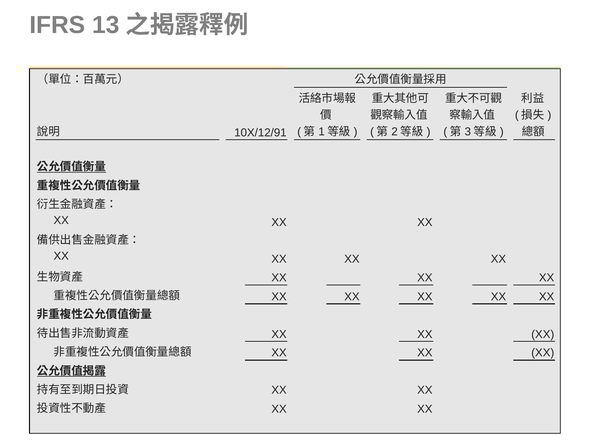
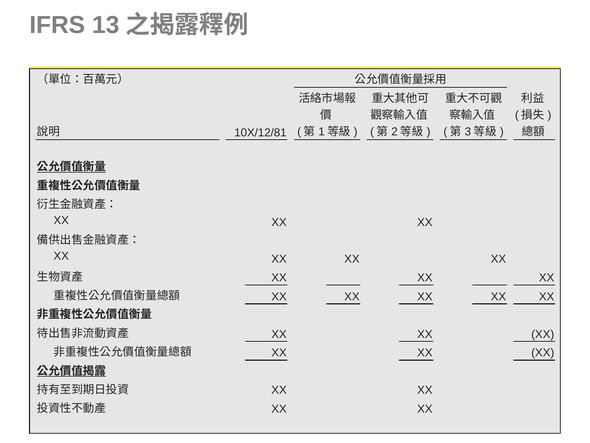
10X/12/91: 10X/12/91 -> 10X/12/81 (260, 132)
